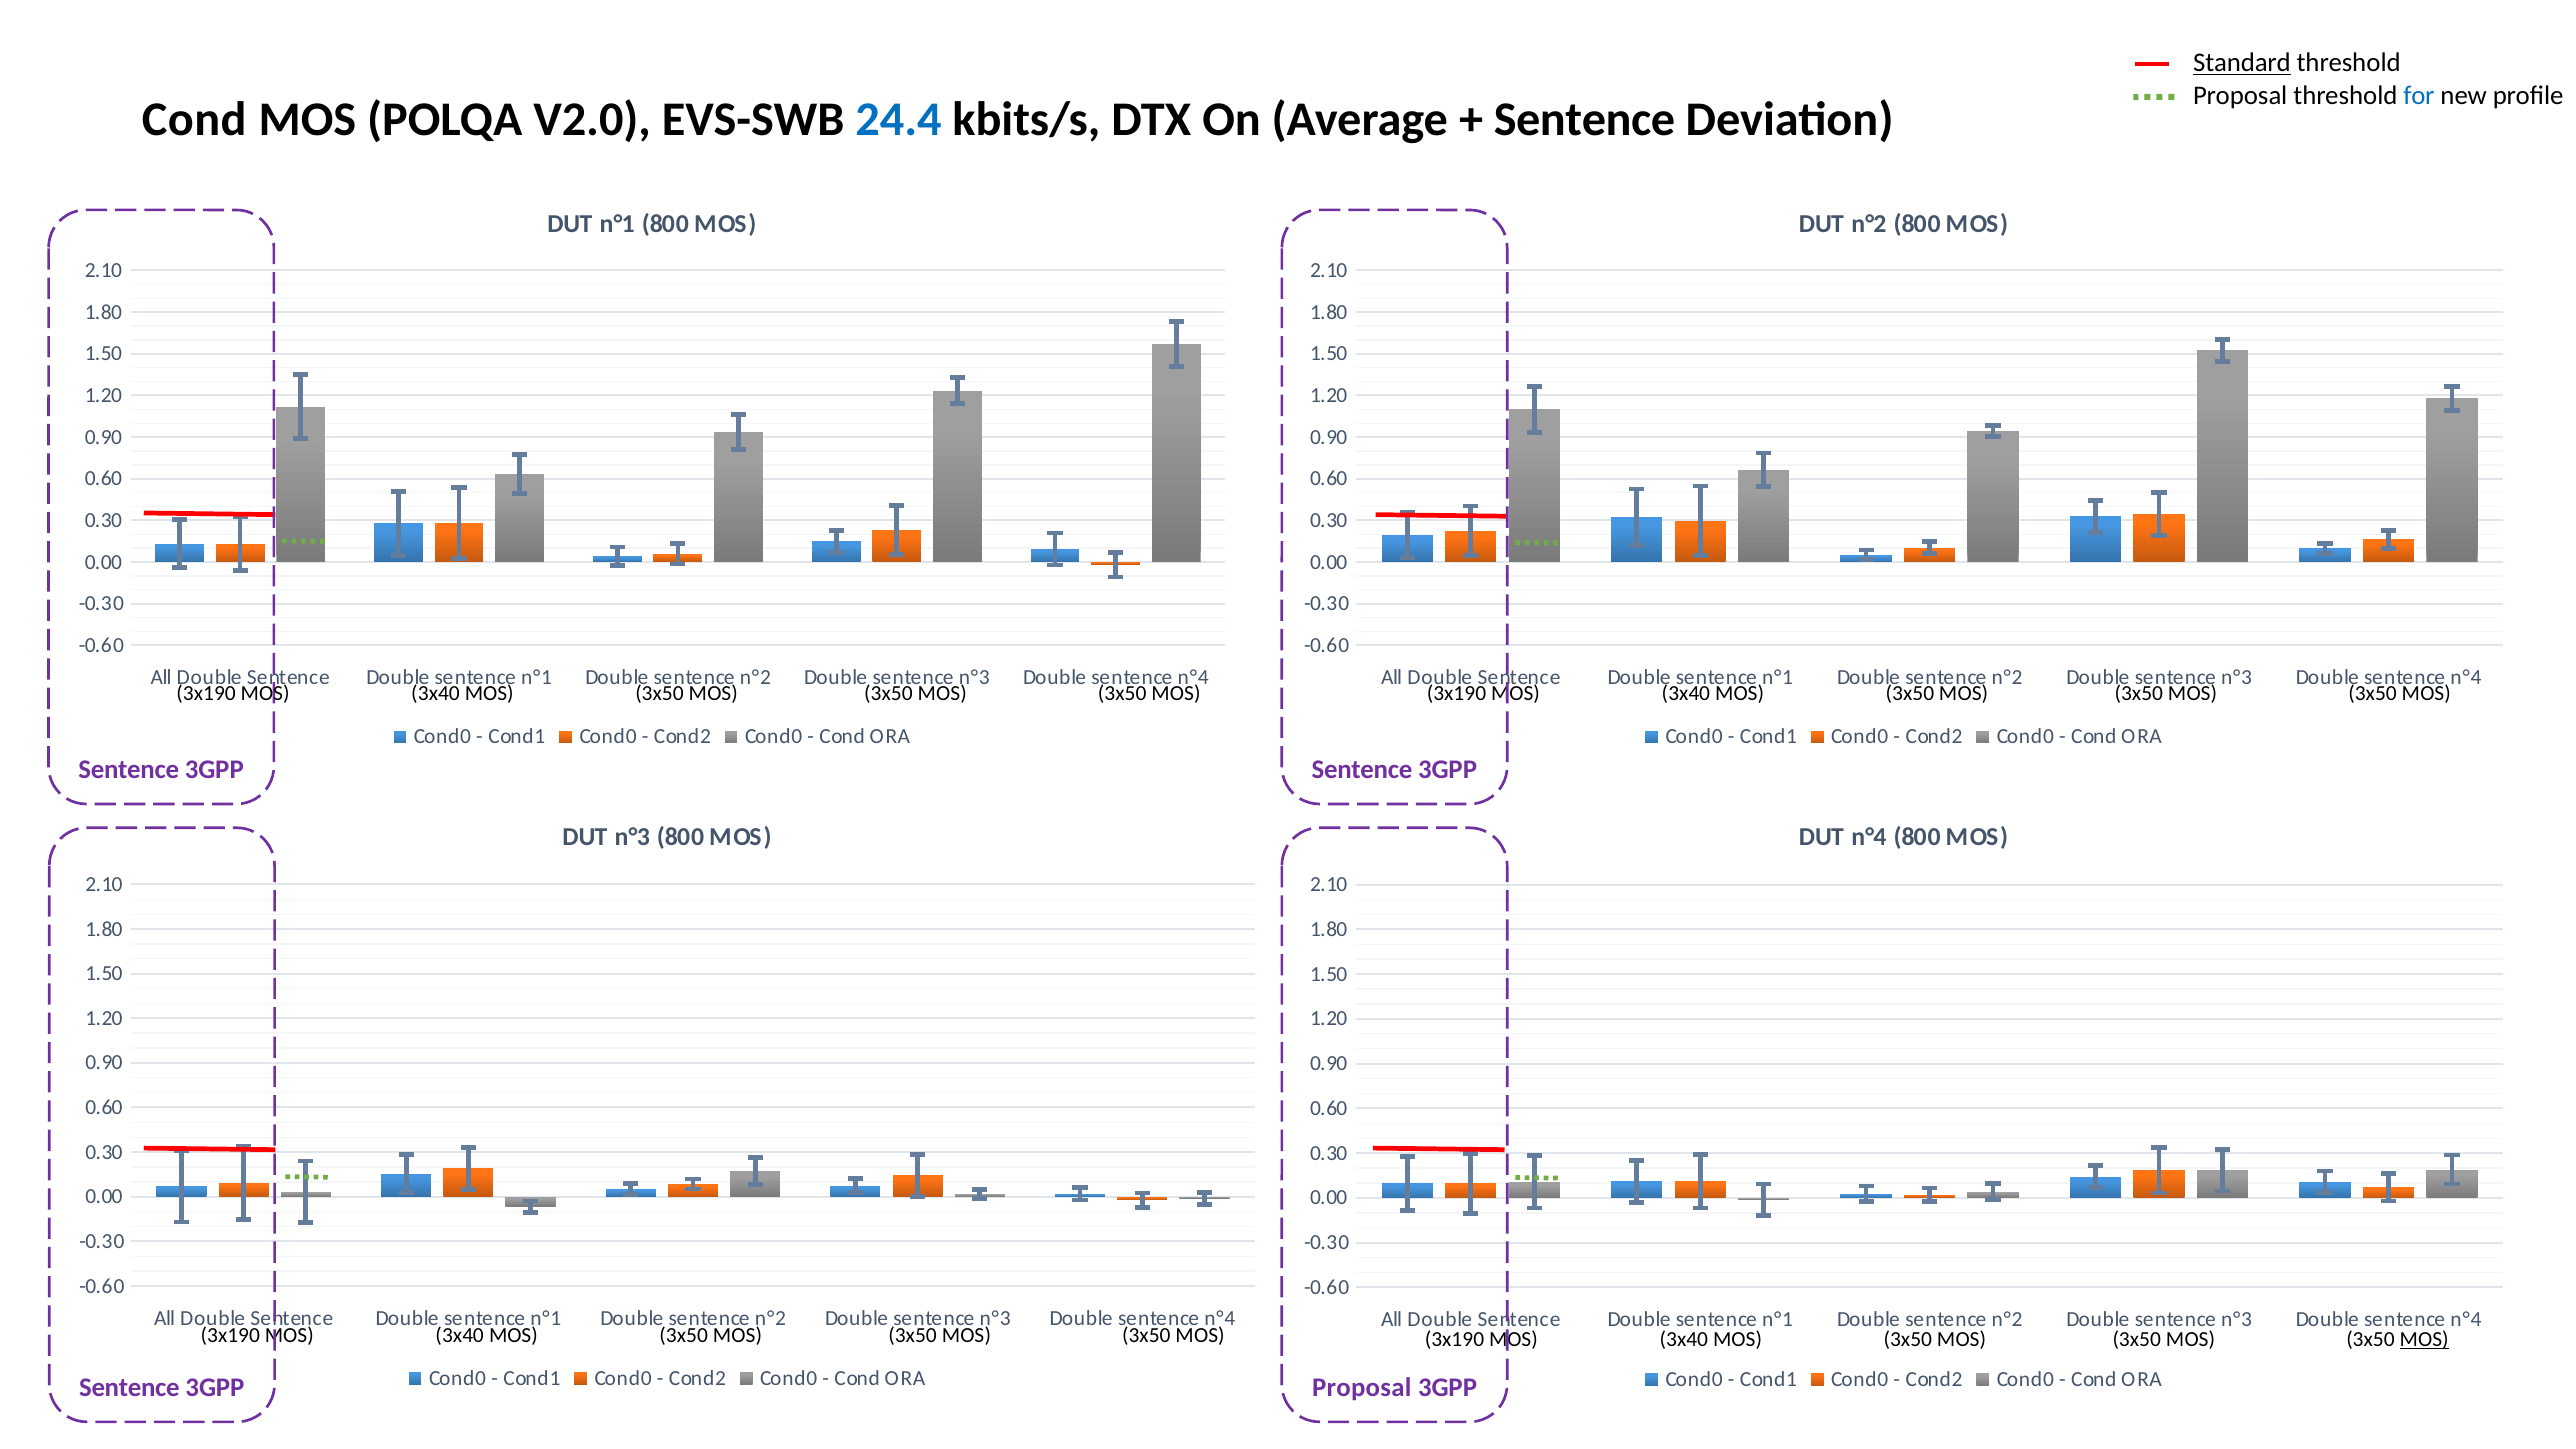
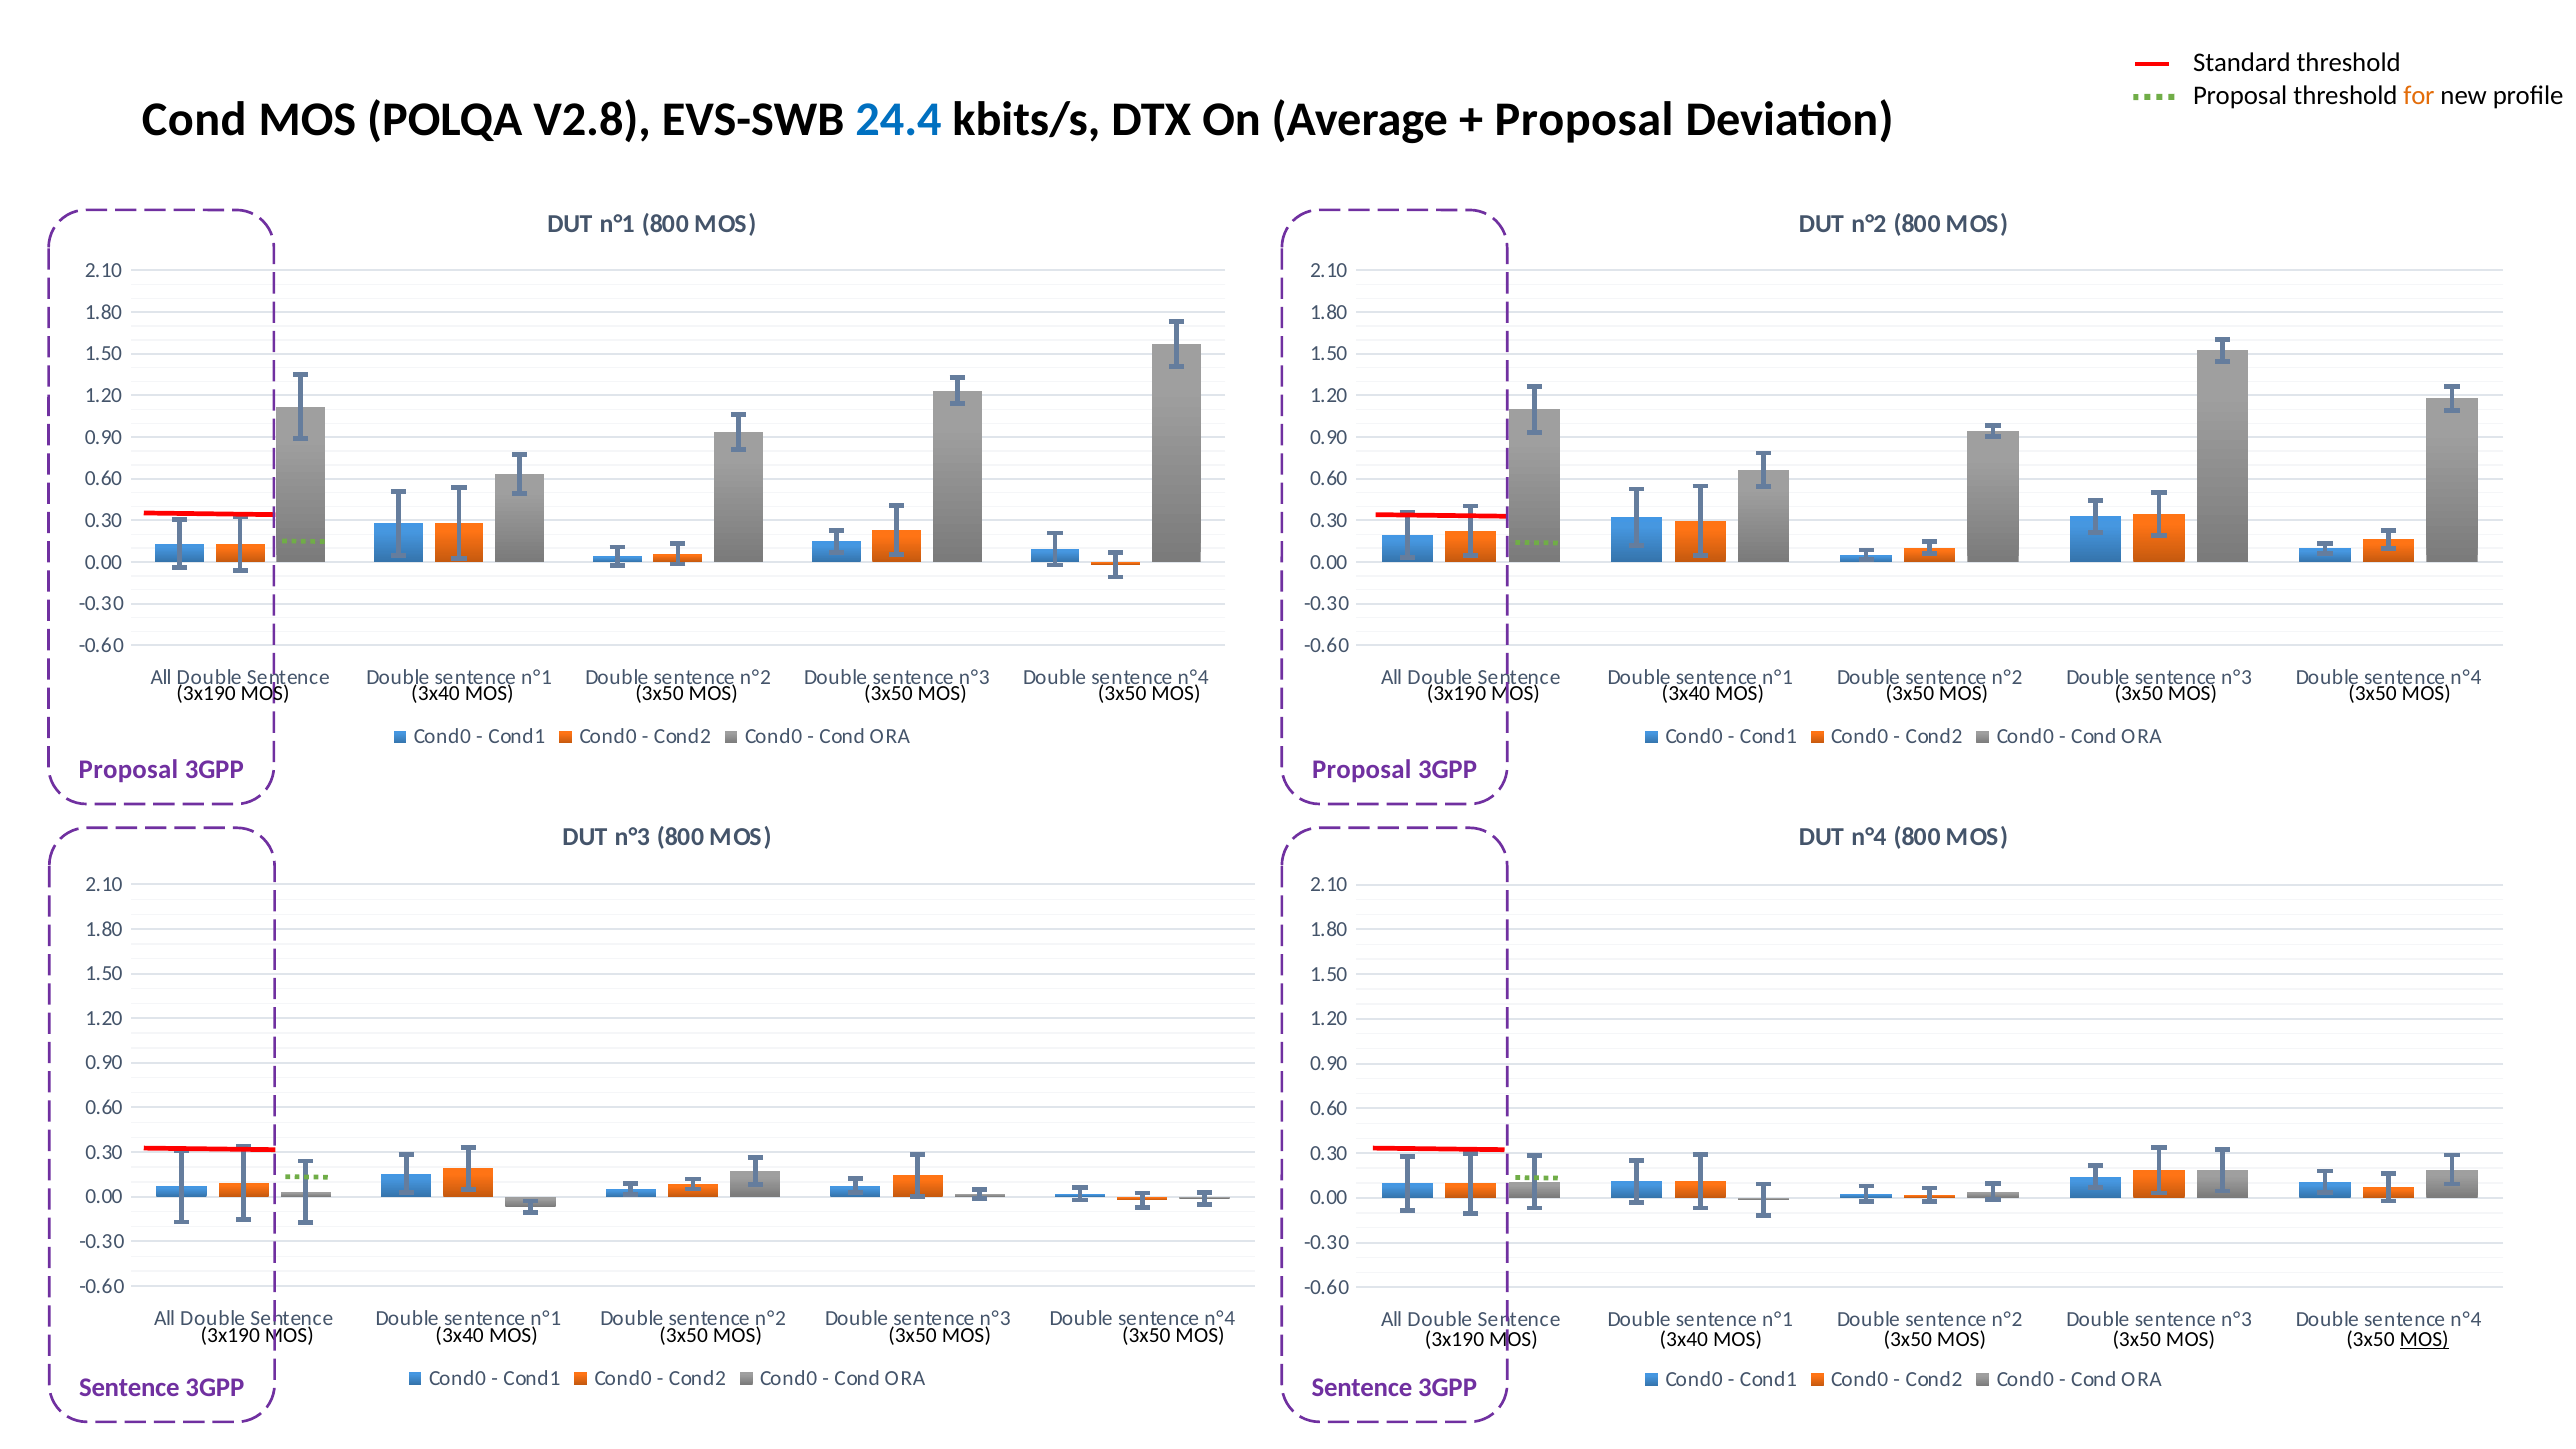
Standard underline: present -> none (2242, 63)
for colour: blue -> orange (2419, 95)
V2.0: V2.0 -> V2.8 (592, 120)
Sentence: Sentence -> Proposal (1584, 120)
Sentence: Sentence -> Proposal (128, 770)
Sentence: Sentence -> Proposal (1362, 770)
Proposal: Proposal -> Sentence (1362, 1387)
